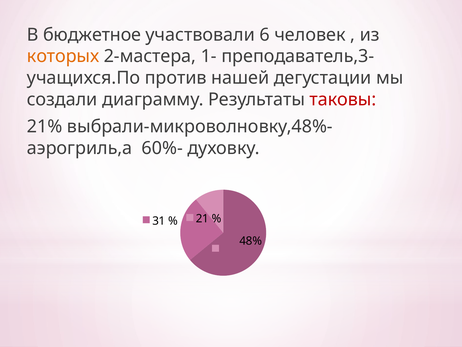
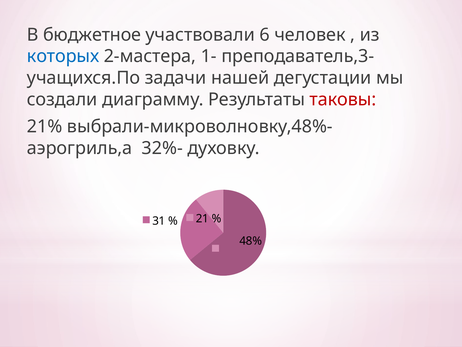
которых colour: orange -> blue (63, 56)
против: против -> задачи (176, 78)
60%-: 60%- -> 32%- (162, 148)
